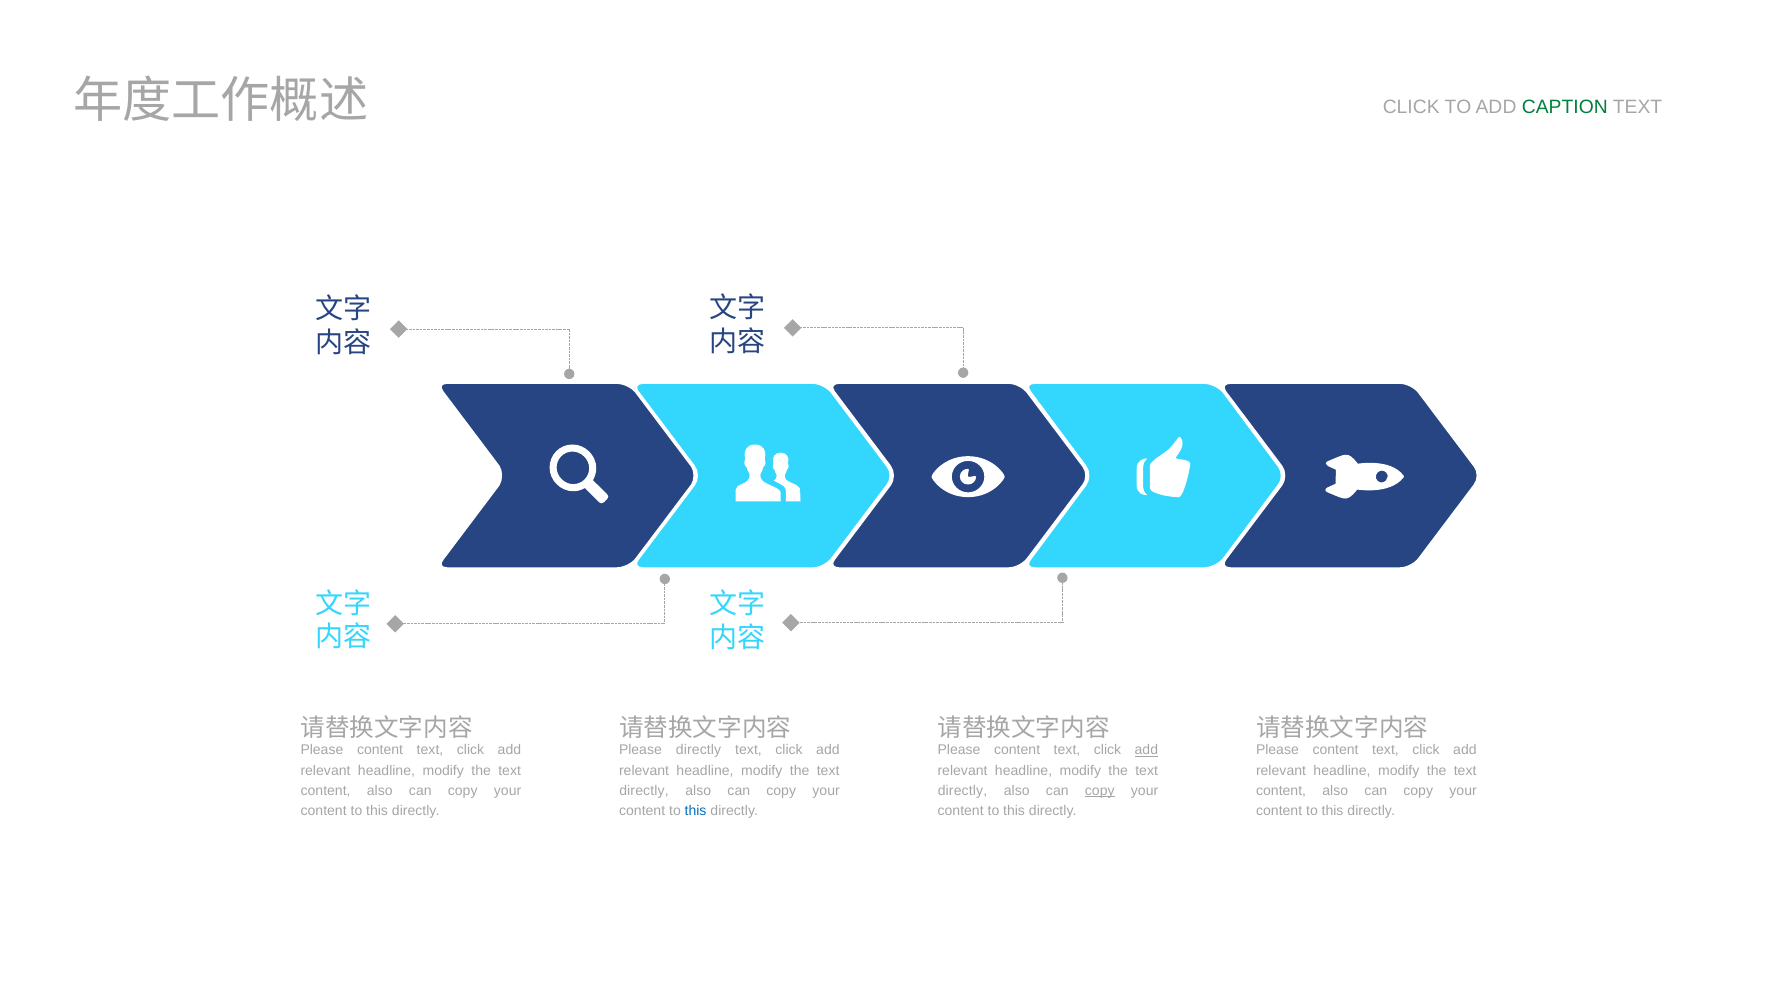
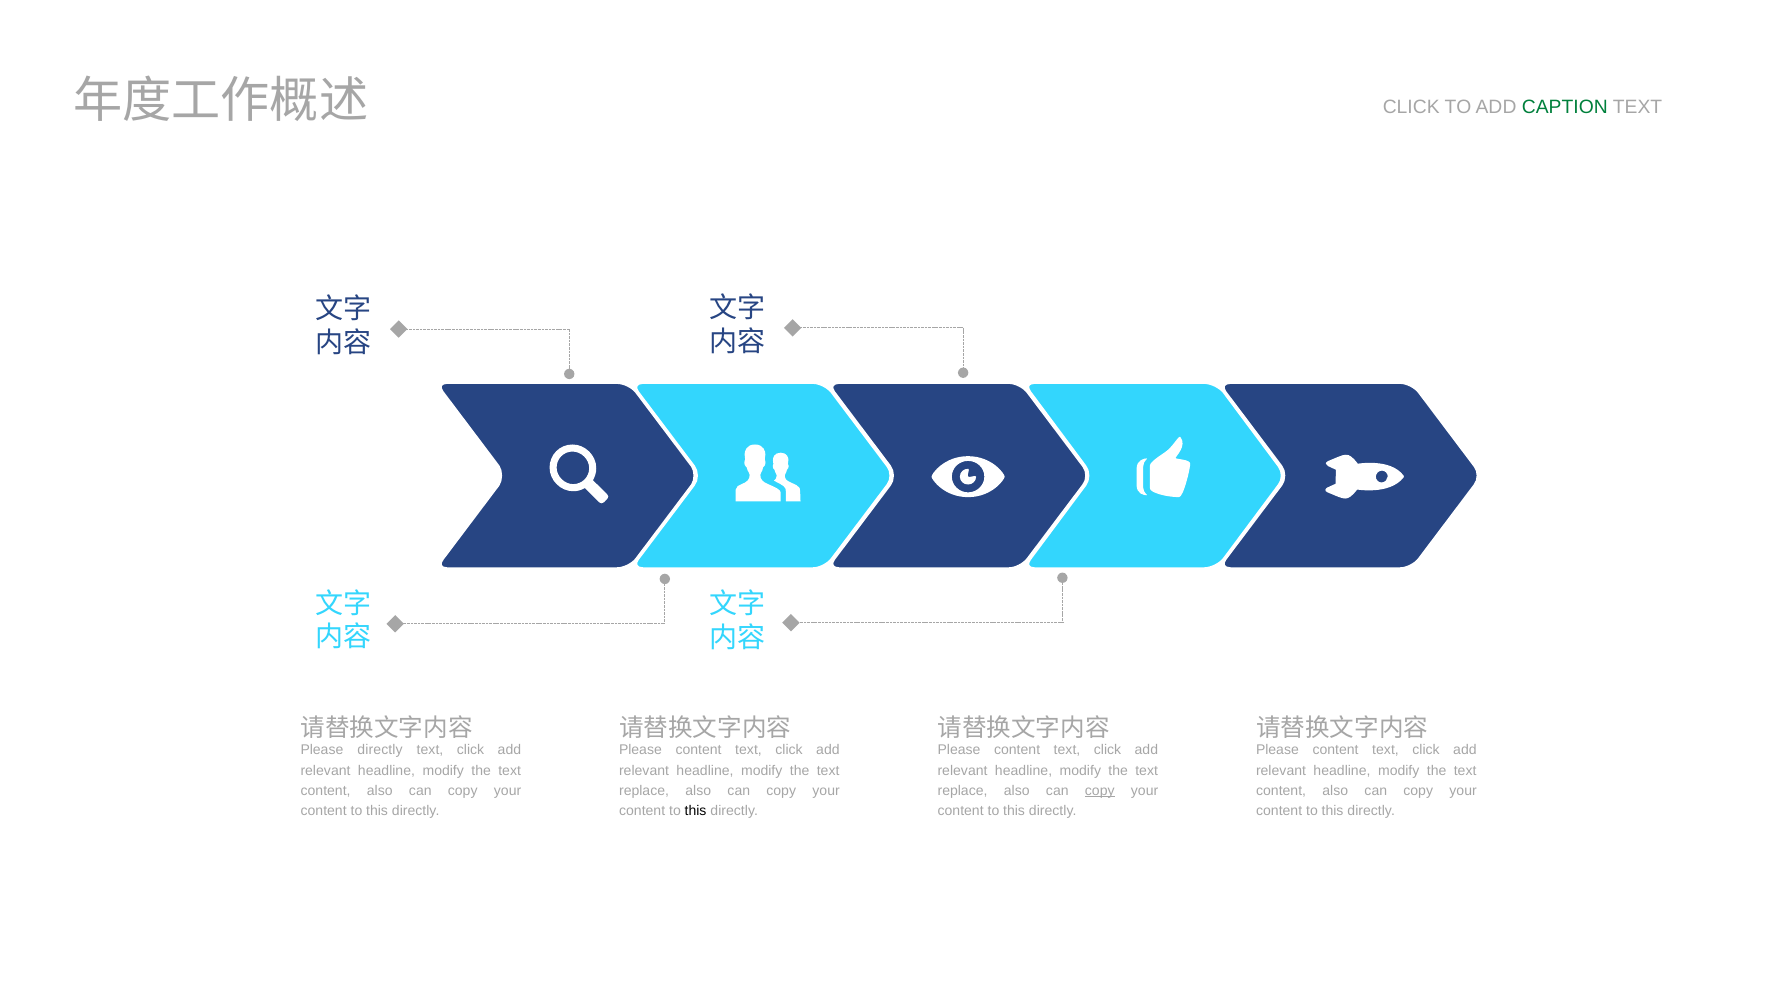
content: content -> directly (380, 750)
directly: directly -> content (699, 750)
add underline: present -> none (1146, 750)
directly: directly -> replace (644, 791)
directly: directly -> replace (963, 791)
this colour: blue -> black (696, 811)
